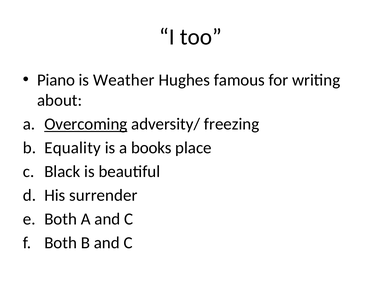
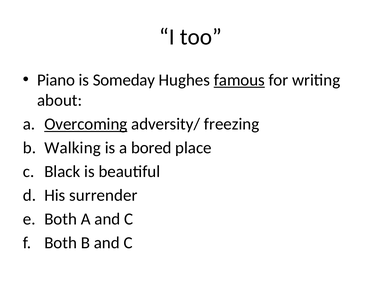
Weather: Weather -> Someday (124, 80)
famous underline: none -> present (239, 80)
Equality: Equality -> Walking (73, 148)
books: books -> bored (151, 148)
